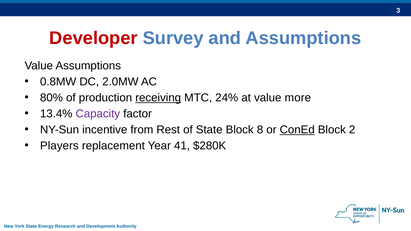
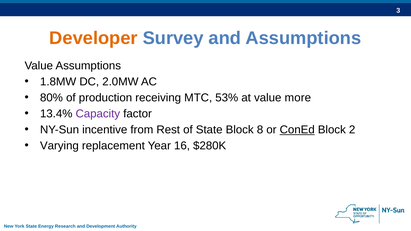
Developer colour: red -> orange (93, 38)
0.8MW: 0.8MW -> 1.8MW (58, 82)
receiving underline: present -> none (158, 98)
24%: 24% -> 53% (227, 98)
Players: Players -> Varying (59, 146)
41: 41 -> 16 (182, 146)
